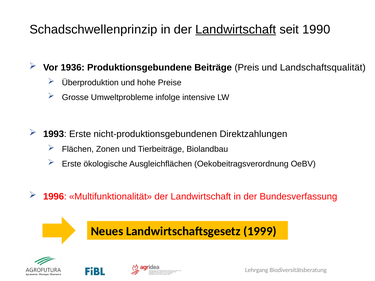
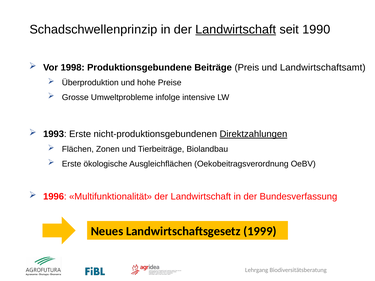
1936: 1936 -> 1998 (73, 68)
Landschaftsqualität: Landschaftsqualität -> Landwirtschaftsamt (323, 68)
Direktzahlungen underline: none -> present (253, 134)
